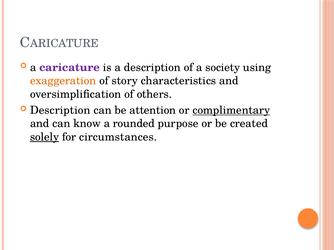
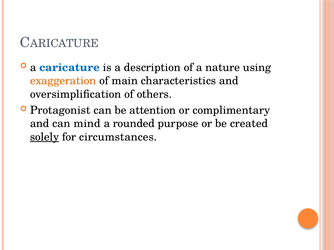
caricature colour: purple -> blue (70, 68)
society: society -> nature (223, 68)
story: story -> main (125, 81)
Description: Description -> Protagonist (60, 110)
complimentary underline: present -> none (231, 110)
know: know -> mind (87, 124)
